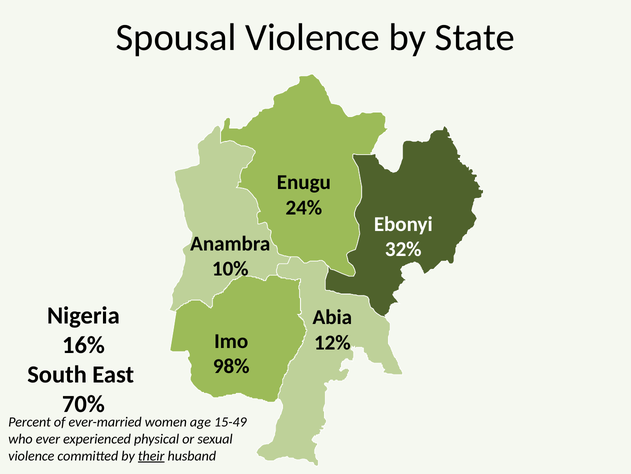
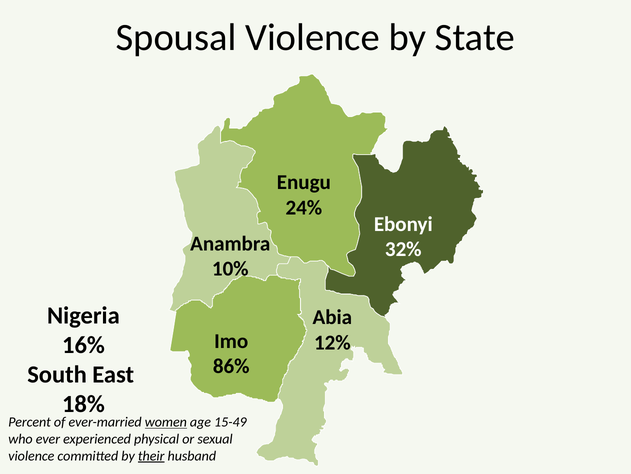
98%: 98% -> 86% (231, 366)
70%: 70% -> 18% (83, 403)
women underline: none -> present (166, 422)
